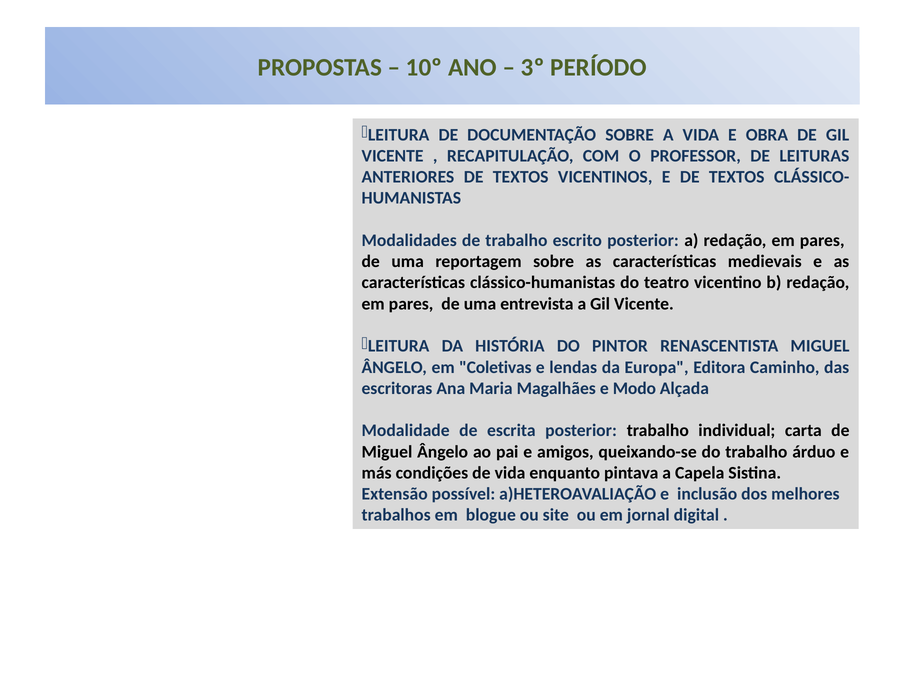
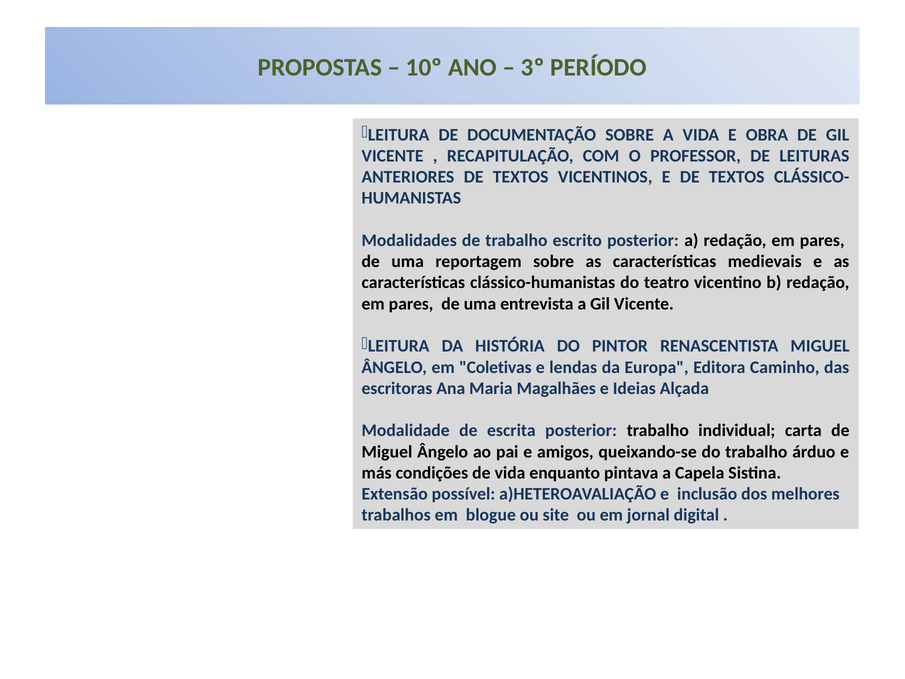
Modo: Modo -> Ideias (634, 388)
